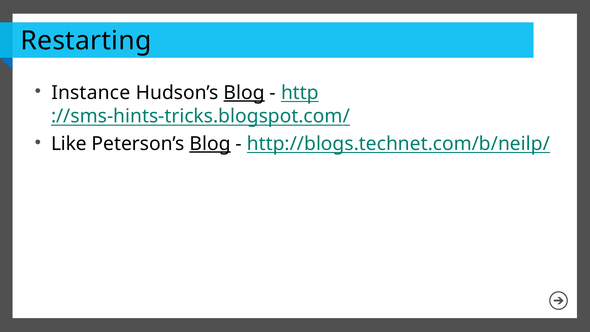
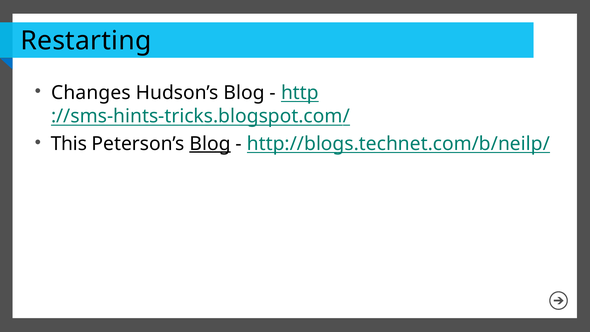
Instance: Instance -> Changes (91, 93)
Blog underline: present -> none (244, 93)
Like: Like -> This (69, 144)
